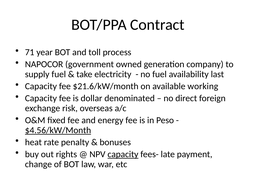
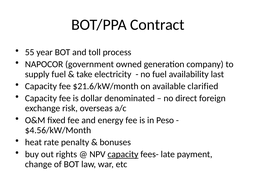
71: 71 -> 55 (30, 52)
working: working -> clarified (203, 86)
$4.56/kW/Month underline: present -> none (58, 130)
